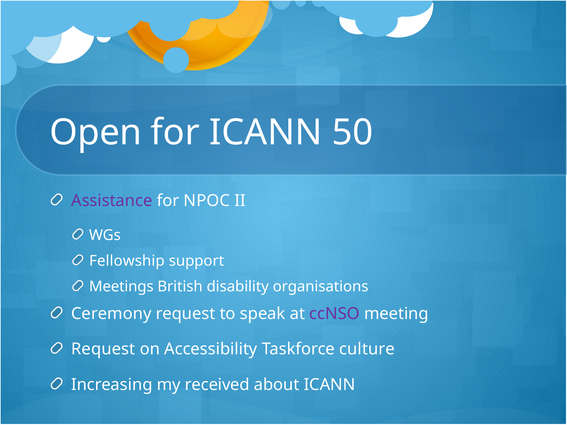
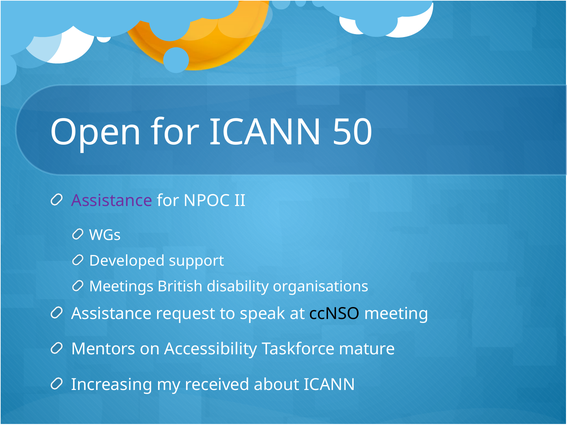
Fellowship: Fellowship -> Developed (127, 261)
Ceremony: Ceremony -> Assistance (111, 314)
ccNSO colour: purple -> black (334, 314)
Request: Request -> Mentors (103, 349)
culture: culture -> mature (367, 349)
